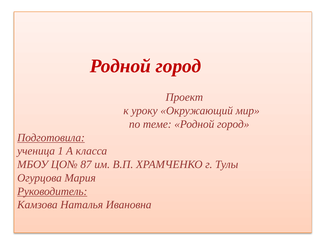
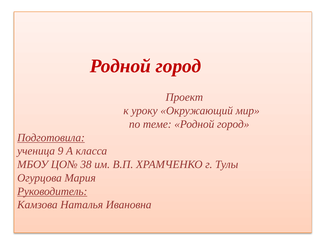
1: 1 -> 9 (61, 151)
87: 87 -> 38 (86, 165)
